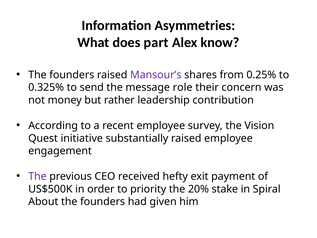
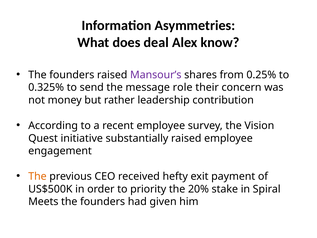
part: part -> deal (156, 42)
The colour: purple -> orange (37, 176)
About: About -> Meets (43, 202)
